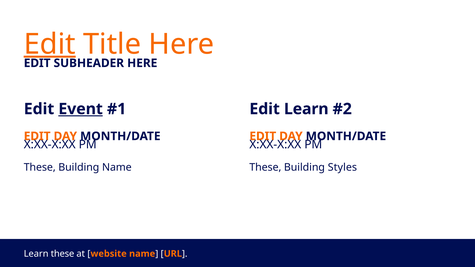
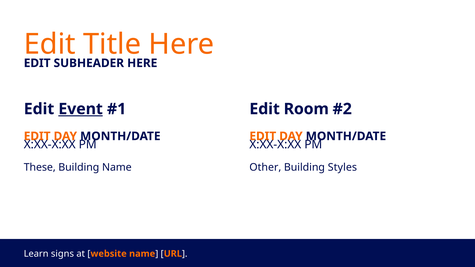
Edit underline: present -> none (50, 44)
Edit Learn: Learn -> Room (306, 109)
These: These -> Other (265, 167)
Learn these: these -> signs (62, 254)
